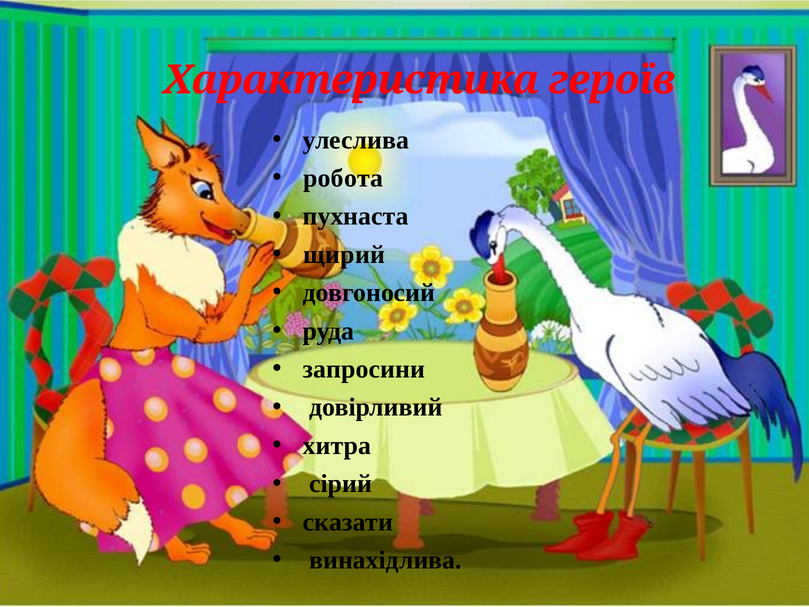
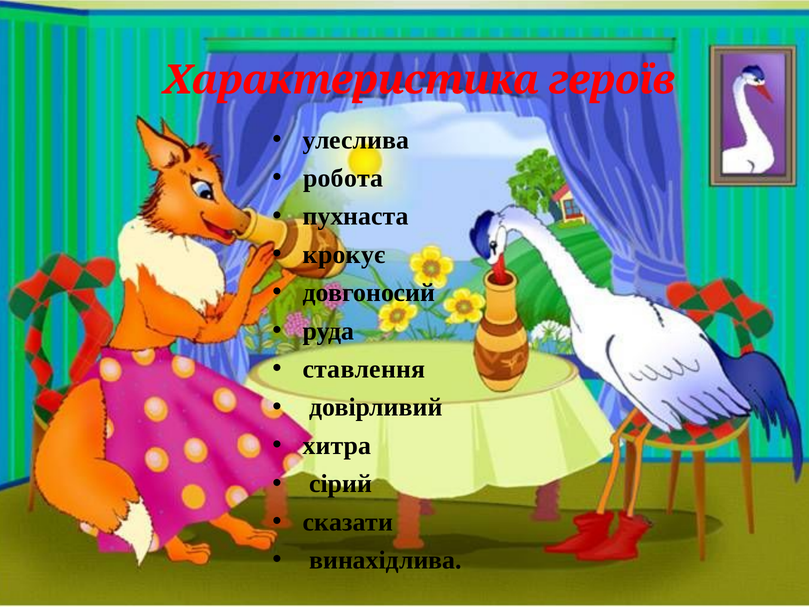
щирий: щирий -> крокує (344, 255)
запросини: запросини -> ставлення (364, 369)
